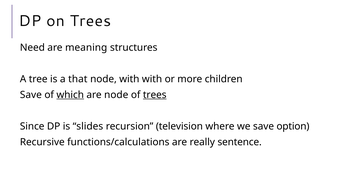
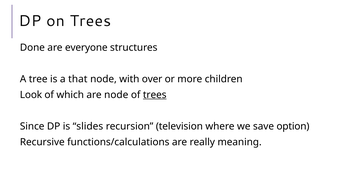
Need: Need -> Done (32, 48)
meaning: meaning -> everyone (86, 48)
with with: with -> over (152, 79)
Save: Save -> Look (31, 95)
which underline: present -> none (70, 95)
sentence: sentence -> meaning (240, 142)
